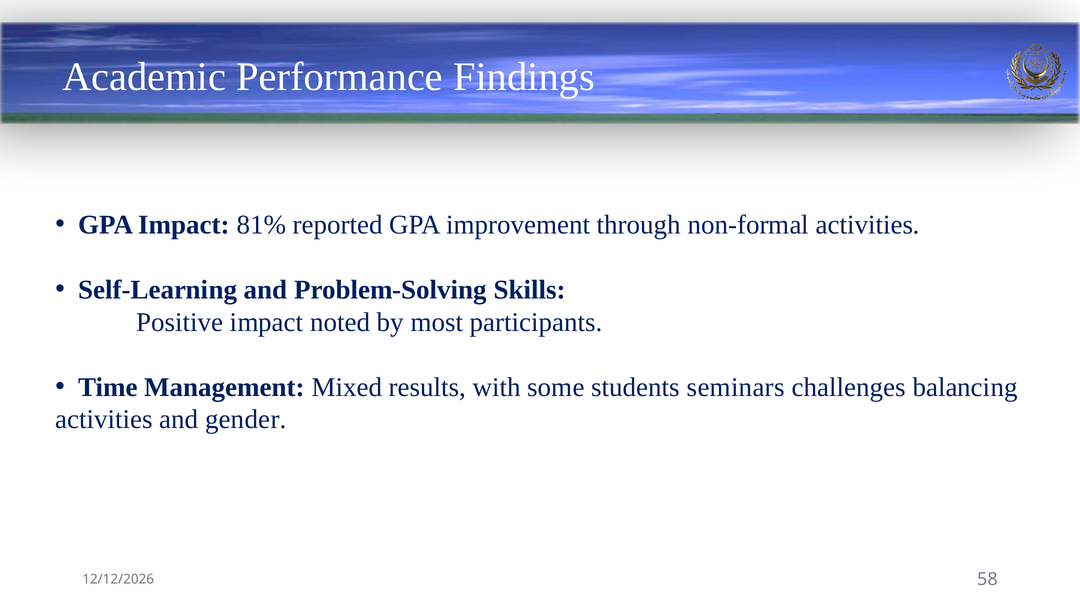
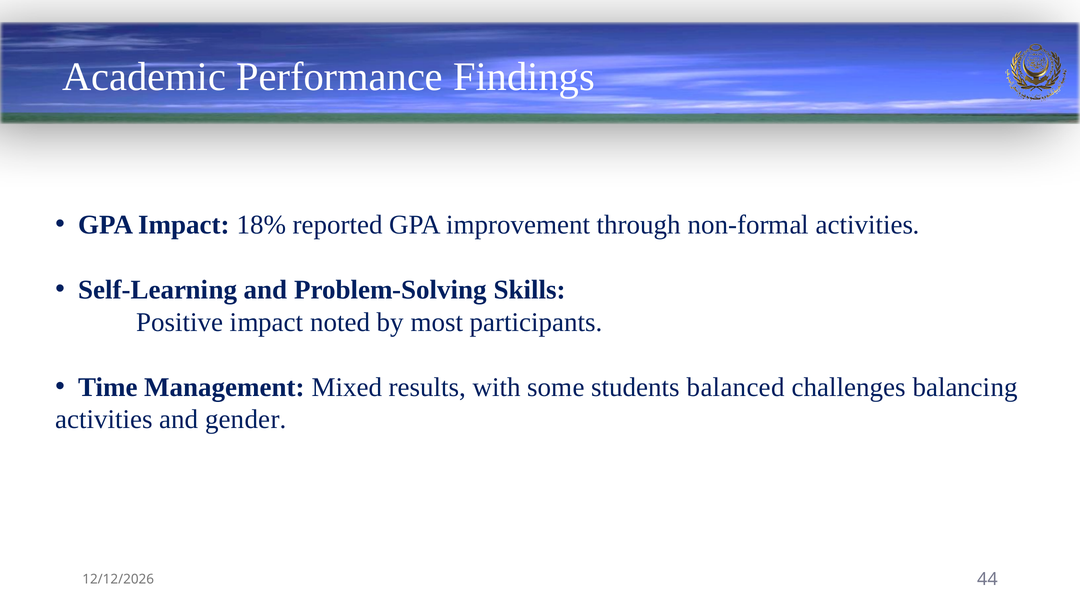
81%: 81% -> 18% (261, 225)
seminars: seminars -> balanced (736, 387)
58: 58 -> 44 (987, 579)
